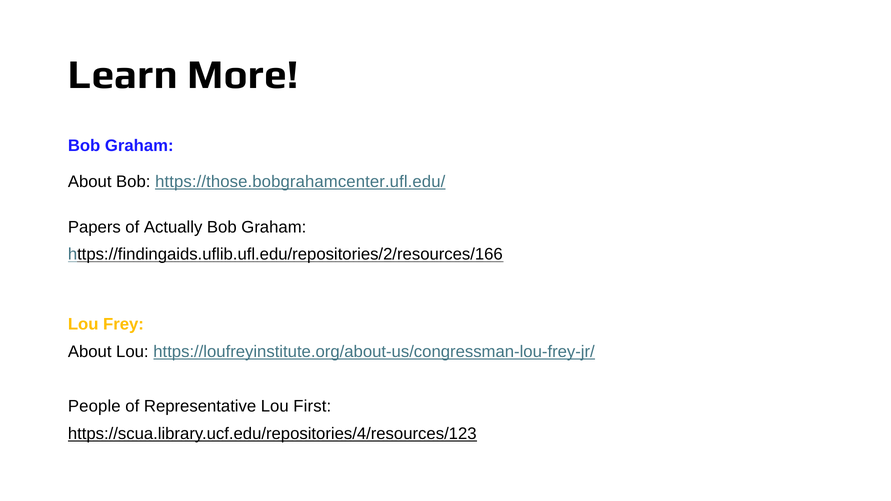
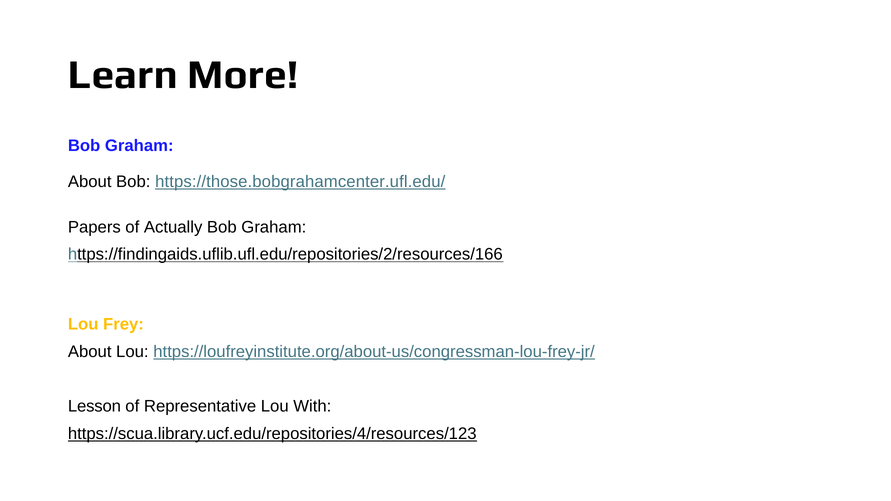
People: People -> Lesson (94, 406)
First: First -> With (312, 406)
